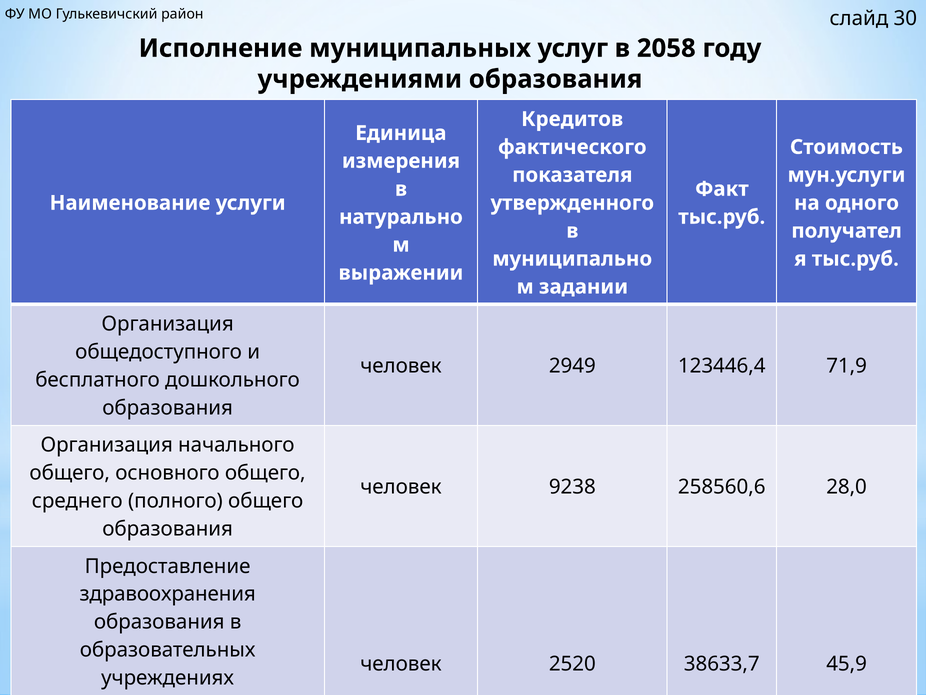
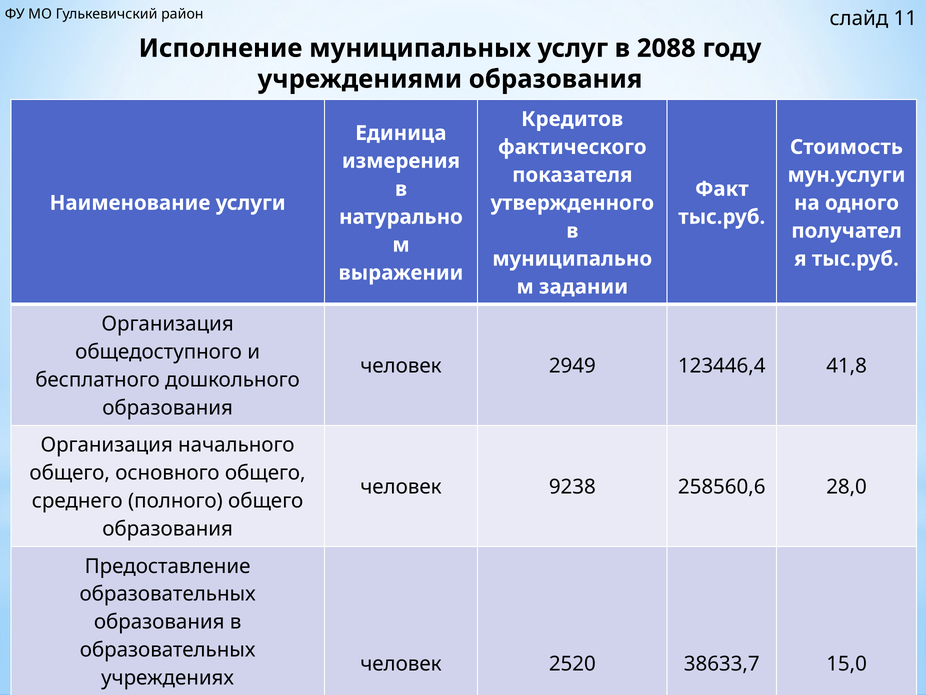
слайд 30: 30 -> 11 (905, 18)
2058: 2058 -> 2088 (666, 48)
71,9: 71,9 -> 41,8 (847, 366)
здравоохранения: здравоохранения -> образовательных (168, 594)
45,9: 45,9 -> 15,0 (847, 664)
